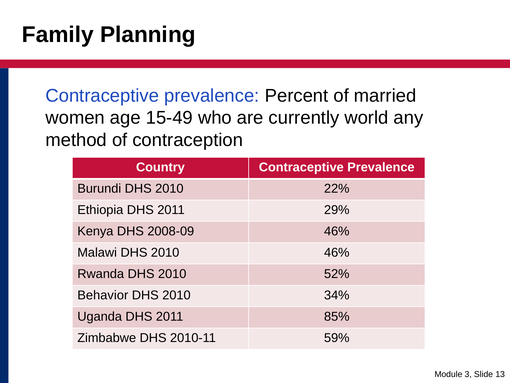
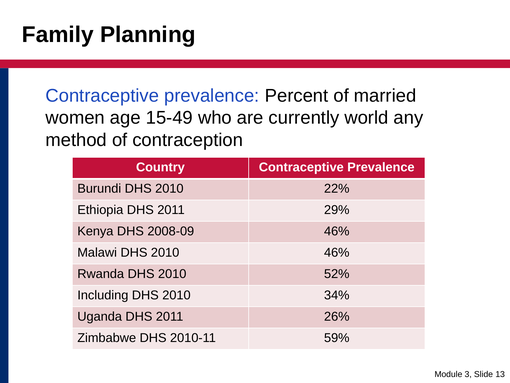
Behavior: Behavior -> Including (103, 295)
85%: 85% -> 26% (337, 316)
